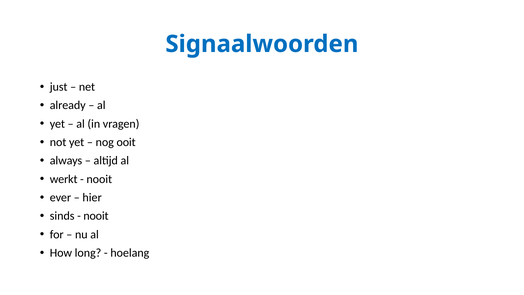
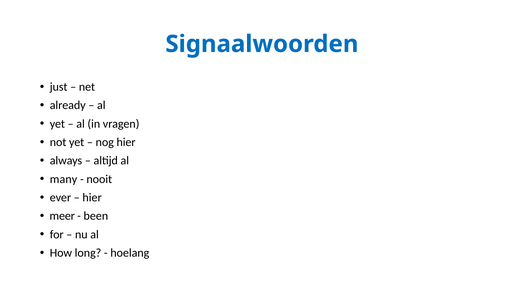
nog ooit: ooit -> hier (126, 142)
werkt: werkt -> many (64, 179)
sinds: sinds -> meer (62, 216)
nooit: nooit -> been (96, 216)
